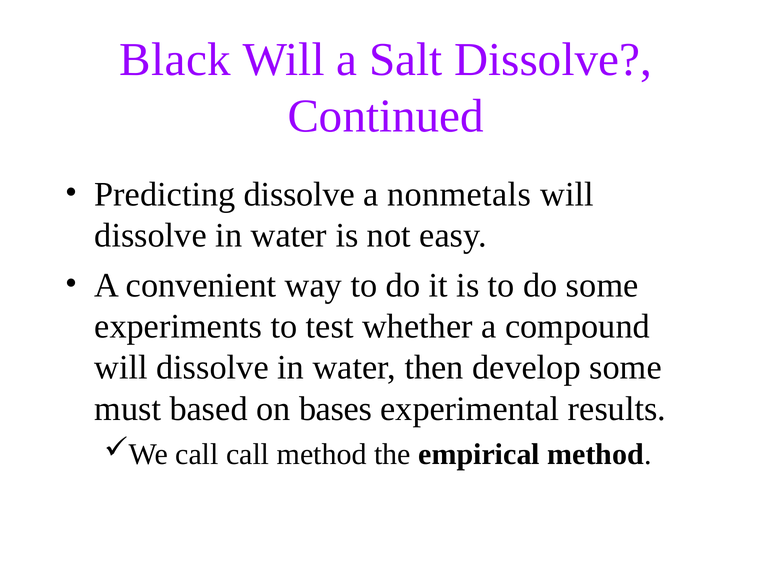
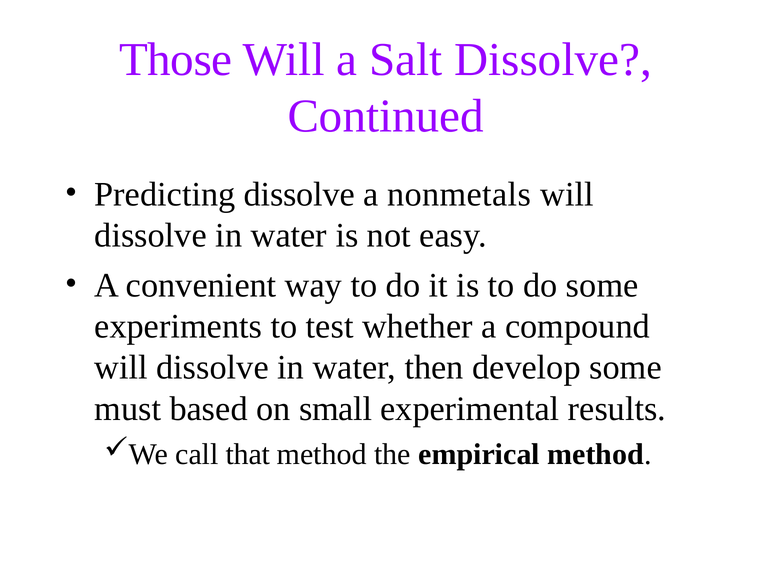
Black: Black -> Those (176, 59)
bases: bases -> small (336, 409)
call call: call -> that (248, 455)
